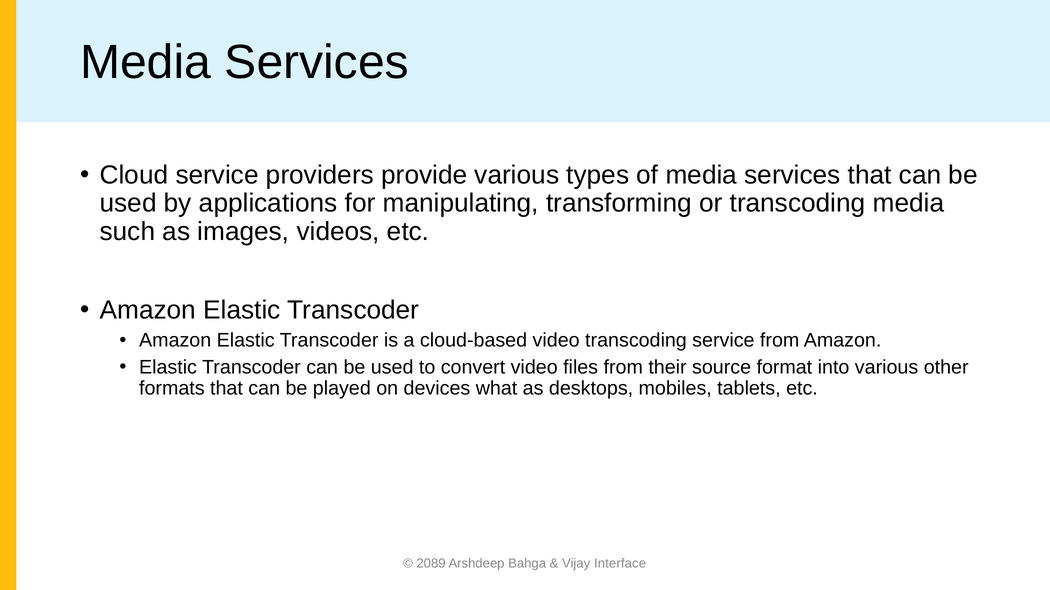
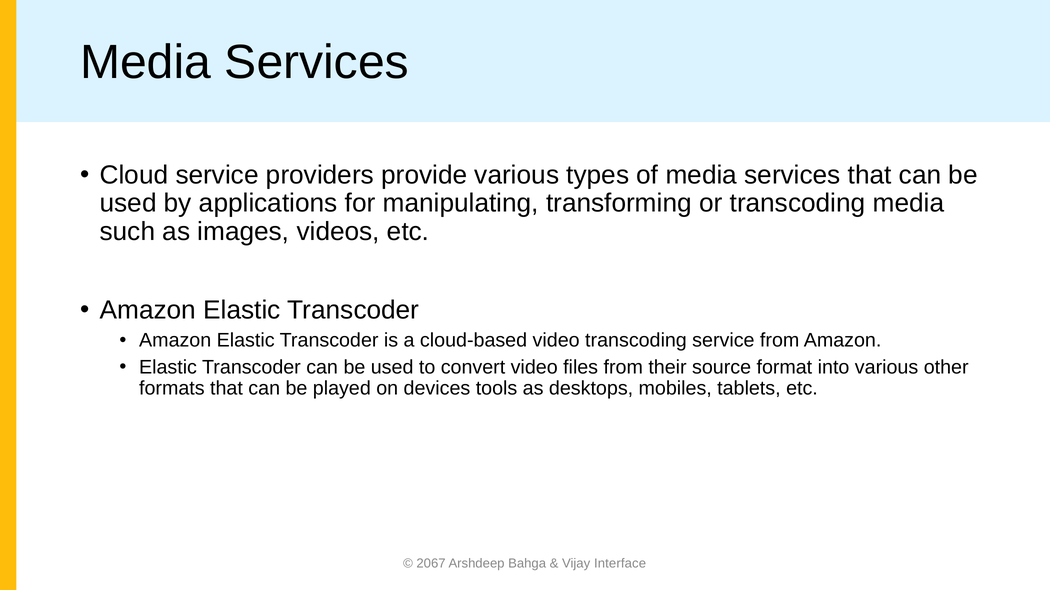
what: what -> tools (497, 389)
2089: 2089 -> 2067 (431, 564)
